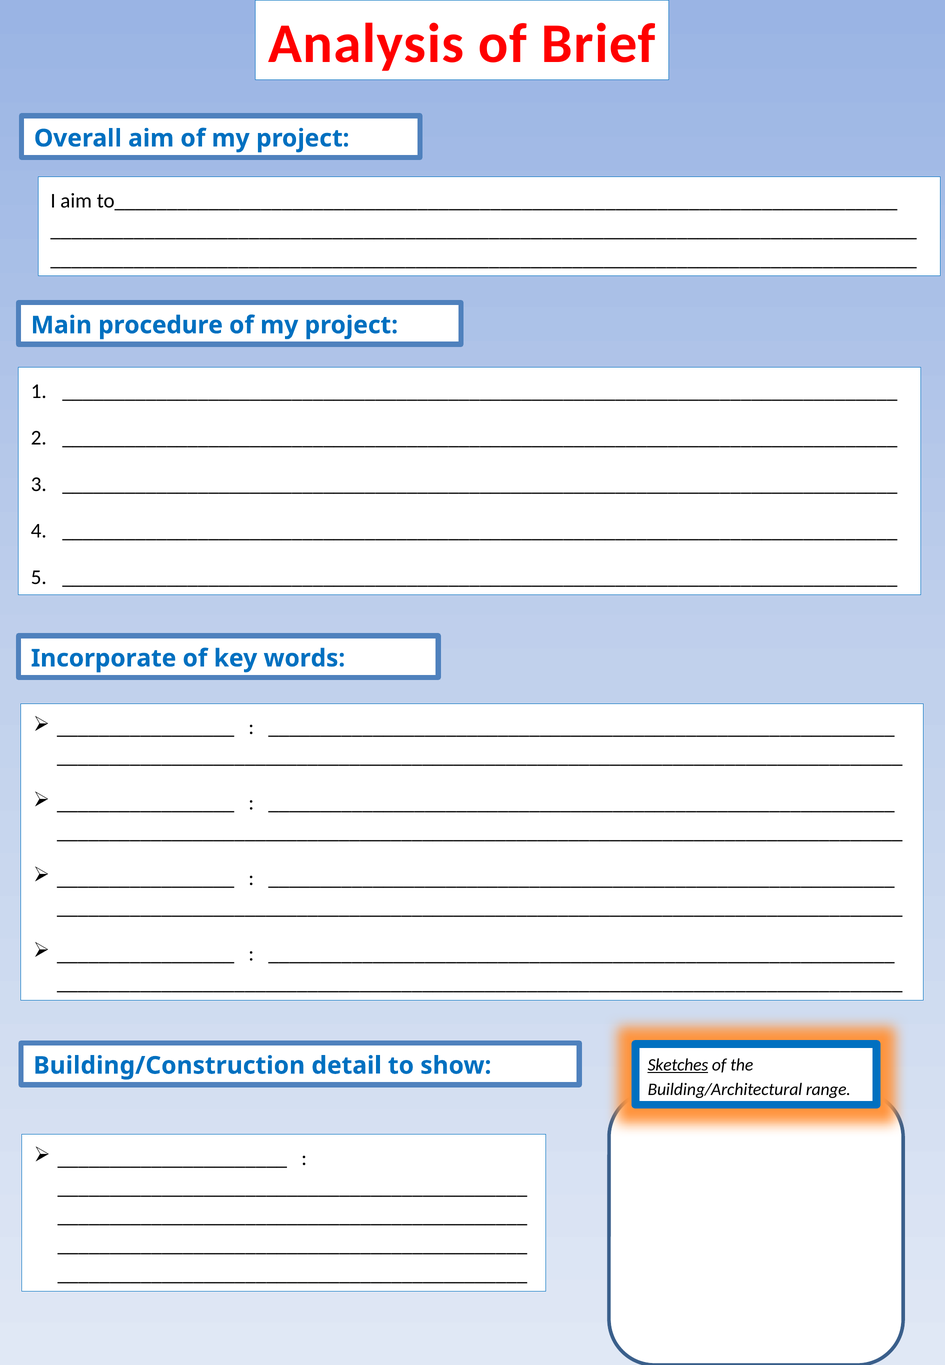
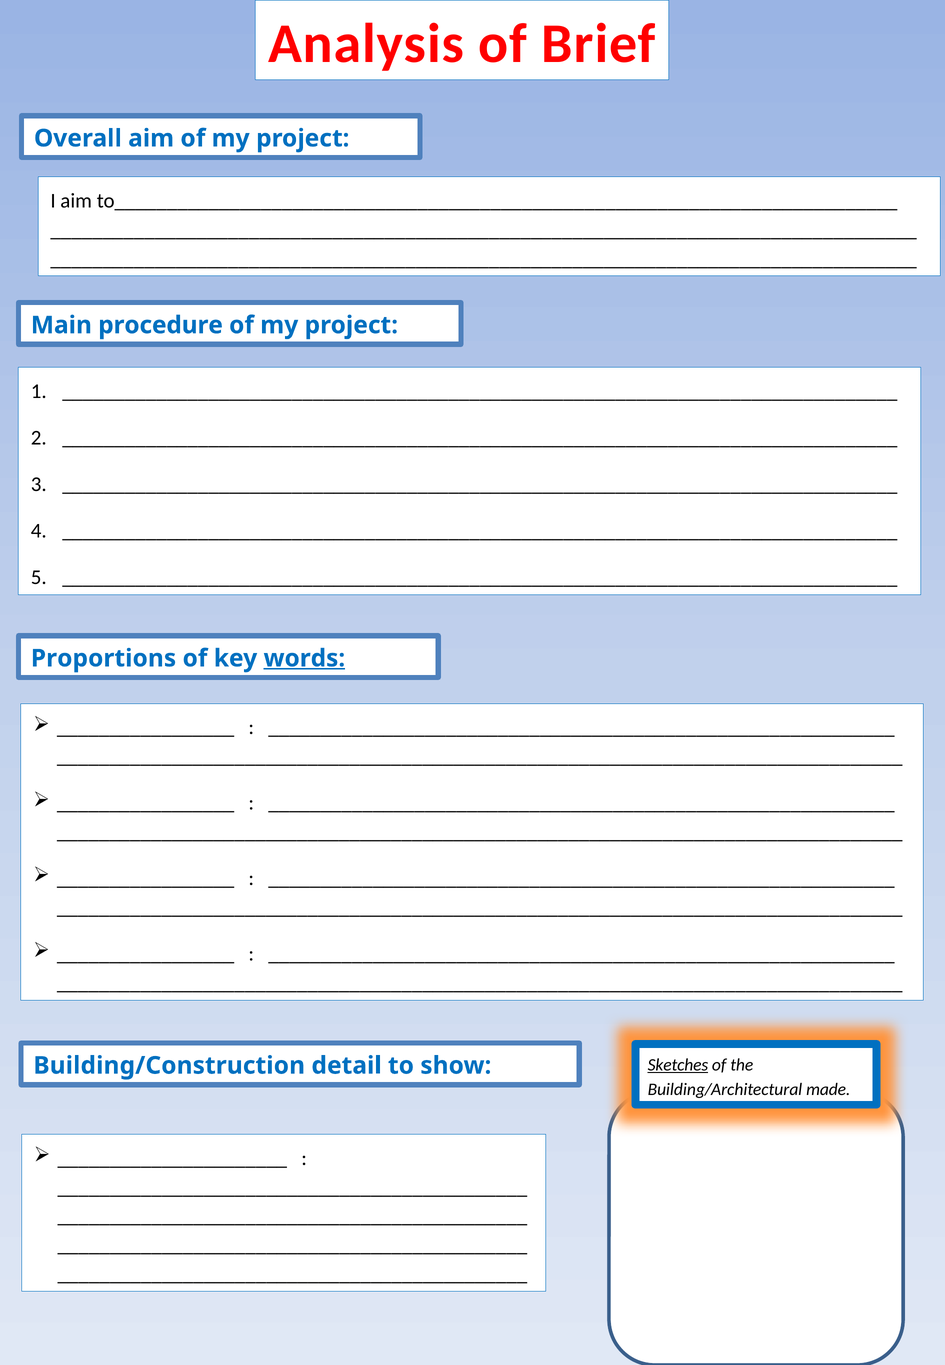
Incorporate: Incorporate -> Proportions (104, 658)
words underline: none -> present (304, 658)
range: range -> made (828, 1089)
